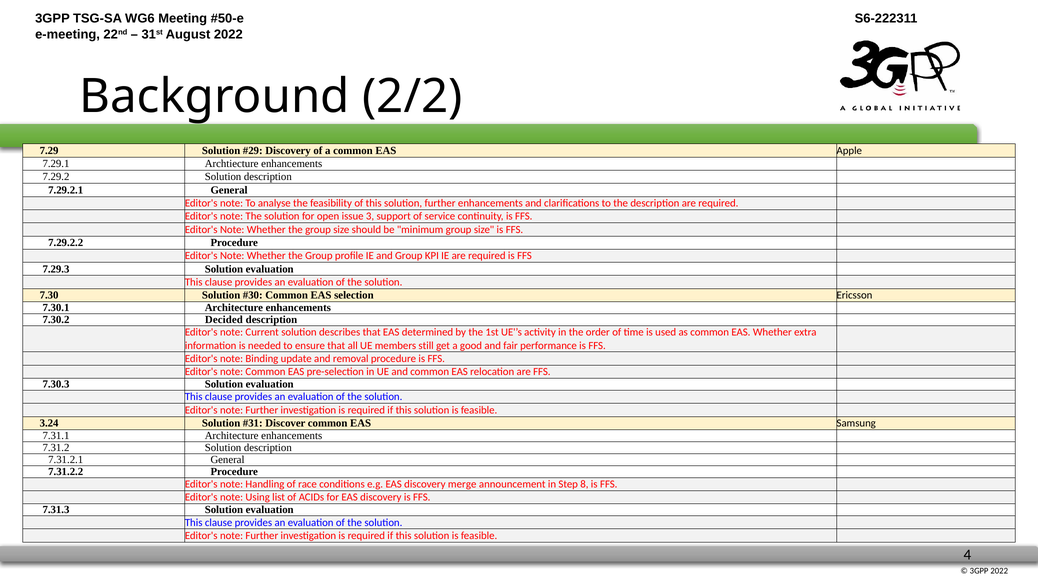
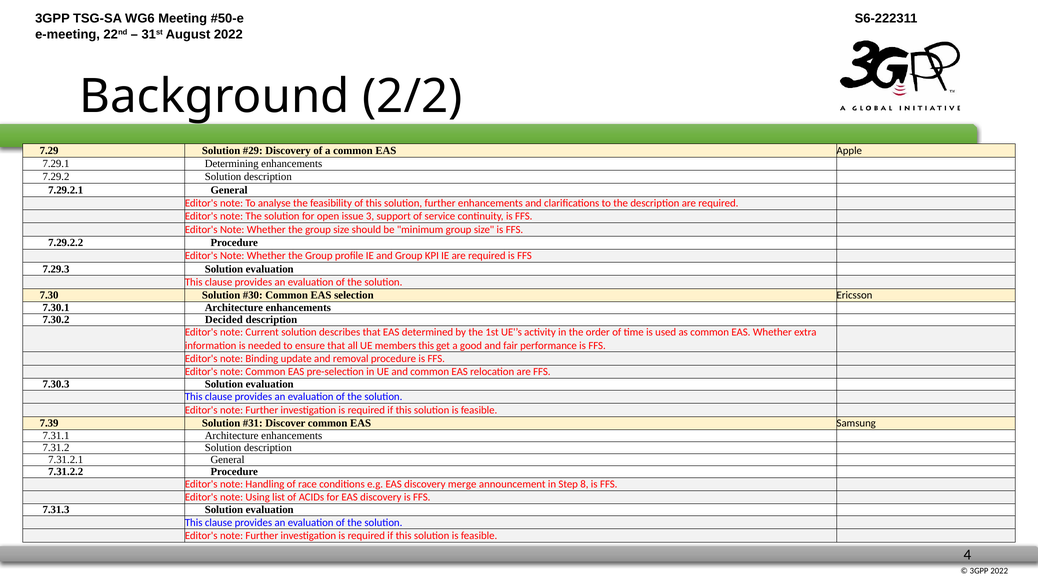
Archtiecture: Archtiecture -> Determining (232, 164)
members still: still -> this (426, 345)
3.24: 3.24 -> 7.39 (49, 423)
